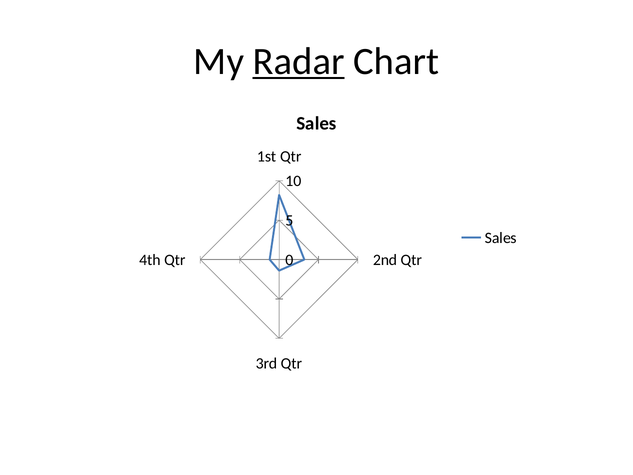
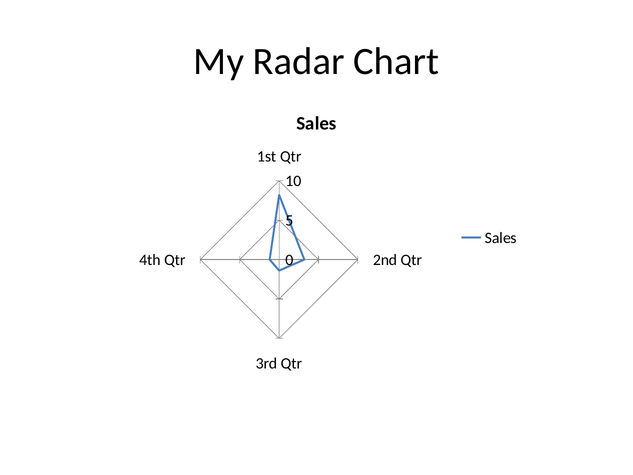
Radar underline: present -> none (299, 61)
